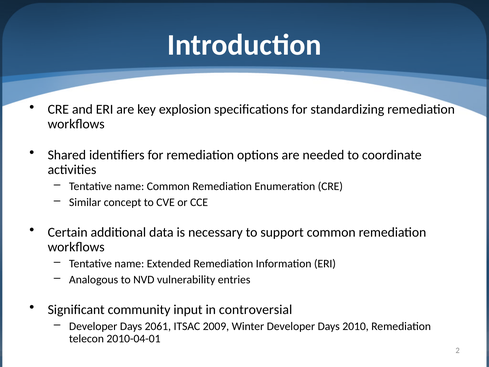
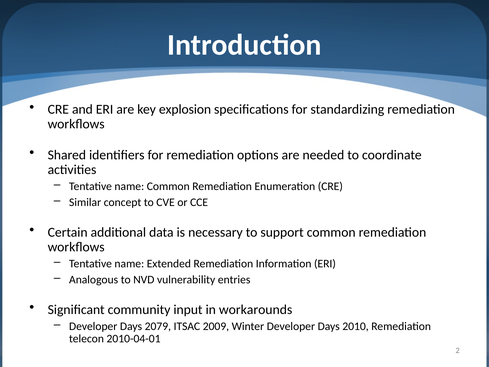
controversial: controversial -> workarounds (256, 309)
2061: 2061 -> 2079 (158, 326)
